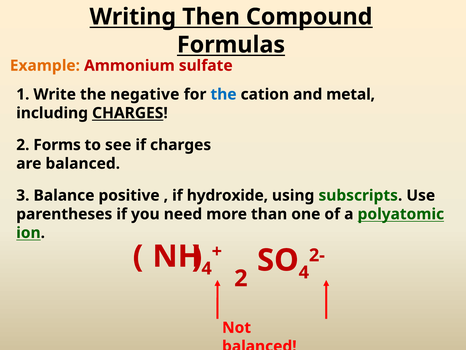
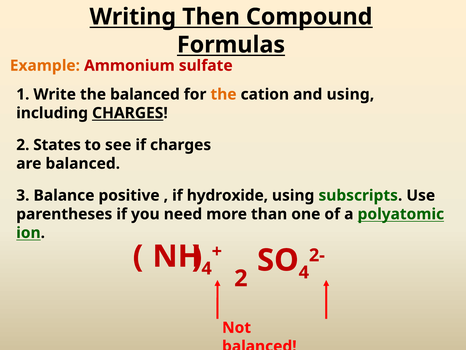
the negative: negative -> balanced (145, 94)
the colour: blue -> orange (224, 94)
and metal: metal -> using (350, 94)
Forms: Forms -> States (57, 145)
